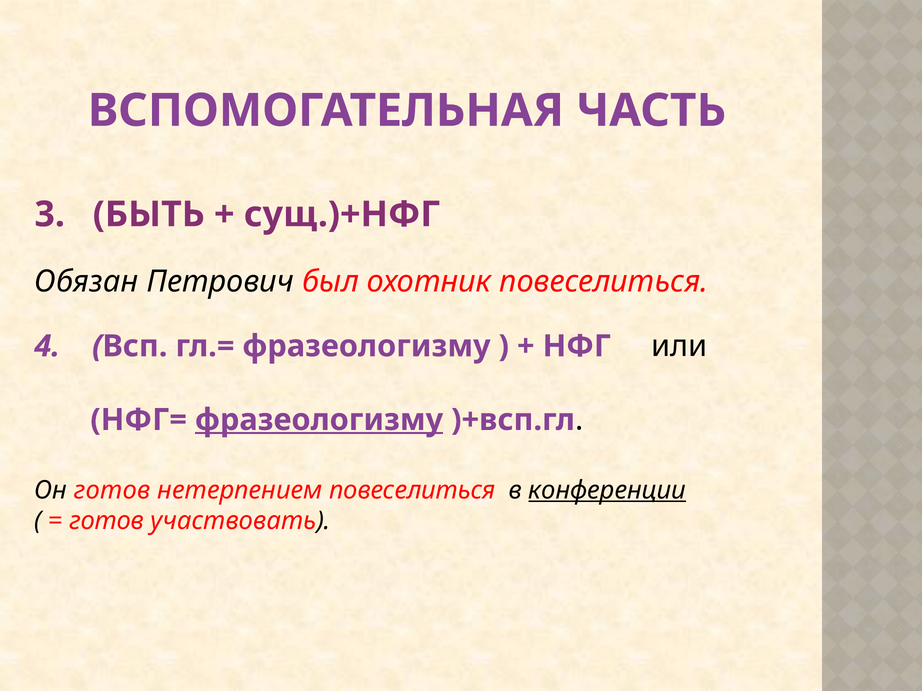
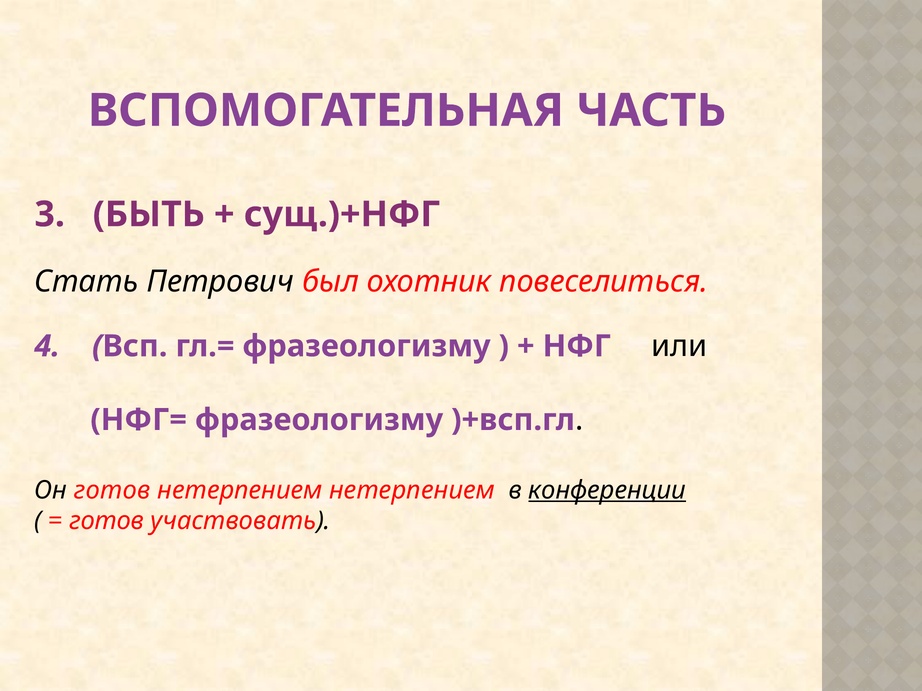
Обязан: Обязан -> Стать (87, 282)
фразеологизму underline: present -> none (319, 420)
нетерпением повеселиться: повеселиться -> нетерпением (412, 490)
